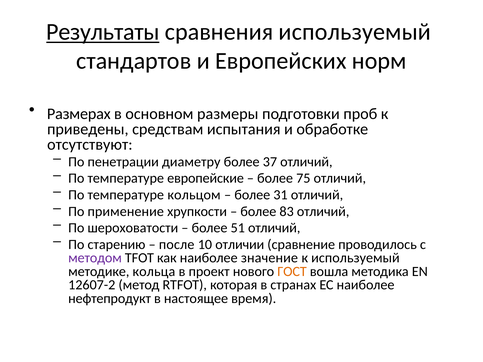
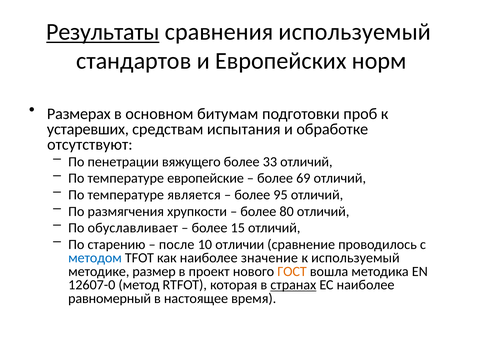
размеры: размеры -> битумам (228, 114)
приведены: приведены -> устаревших (88, 129)
диаметру: диаметру -> вяжущего (191, 162)
37: 37 -> 33 (270, 162)
75: 75 -> 69 (303, 178)
кольцом: кольцом -> является (194, 195)
31: 31 -> 95 (281, 195)
применение: применение -> размягчения (126, 212)
83: 83 -> 80 (287, 212)
шероховатости: шероховатости -> обуславливает (133, 228)
51: 51 -> 15 (238, 228)
методом colour: purple -> blue (95, 258)
кольца: кольца -> размер (154, 272)
12607-2: 12607-2 -> 12607-0 (92, 285)
странах underline: none -> present (293, 285)
нефтепродукт: нефтепродукт -> равномерный (110, 299)
